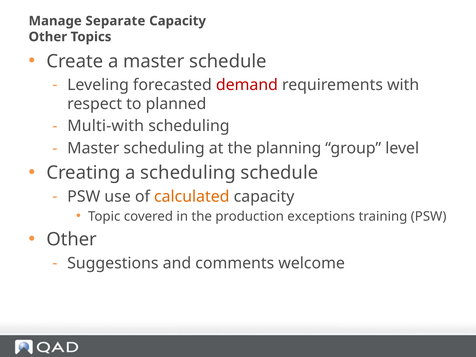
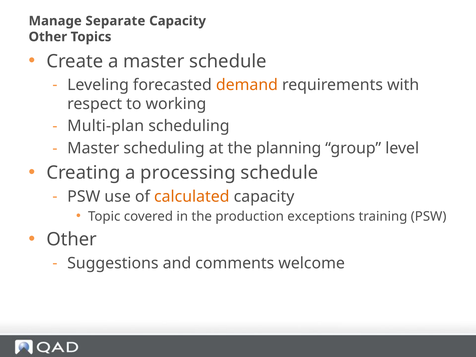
demand colour: red -> orange (247, 85)
planned: planned -> working (176, 104)
Multi-with: Multi-with -> Multi-plan (106, 126)
a scheduling: scheduling -> processing (188, 173)
